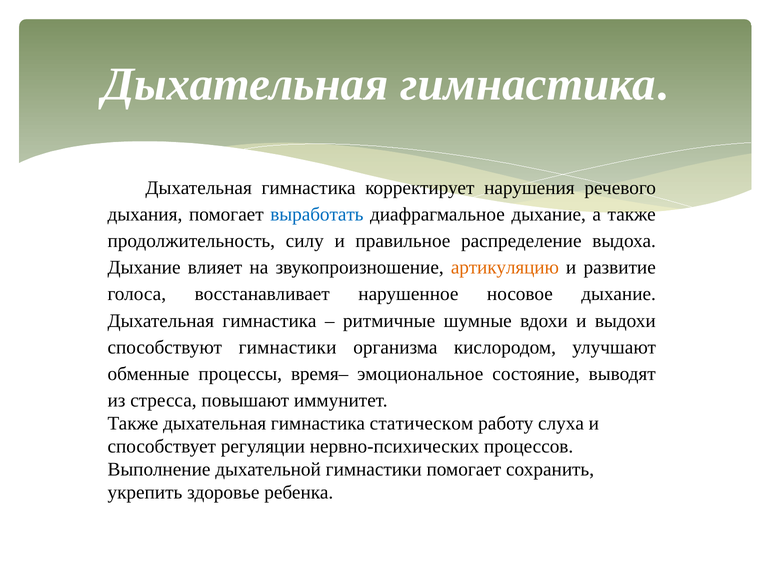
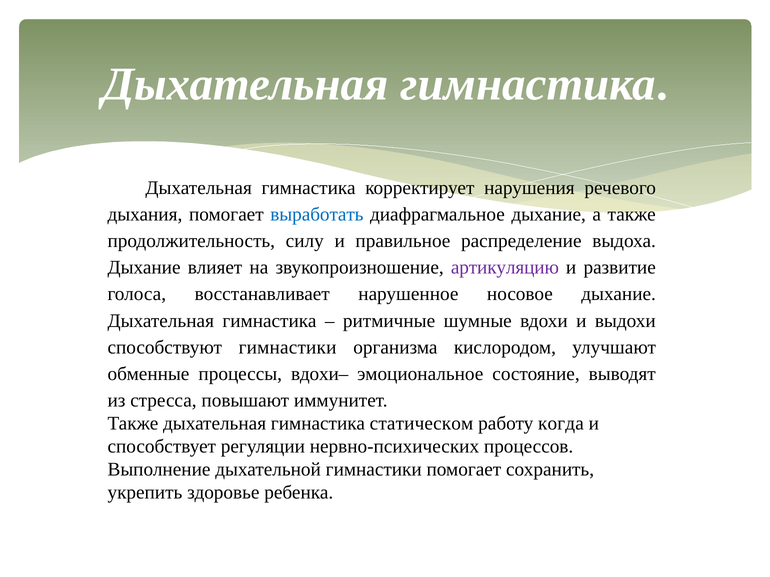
артикуляцию colour: orange -> purple (505, 268)
время–: время– -> вдохи– (320, 374)
слуха: слуха -> когда (561, 424)
